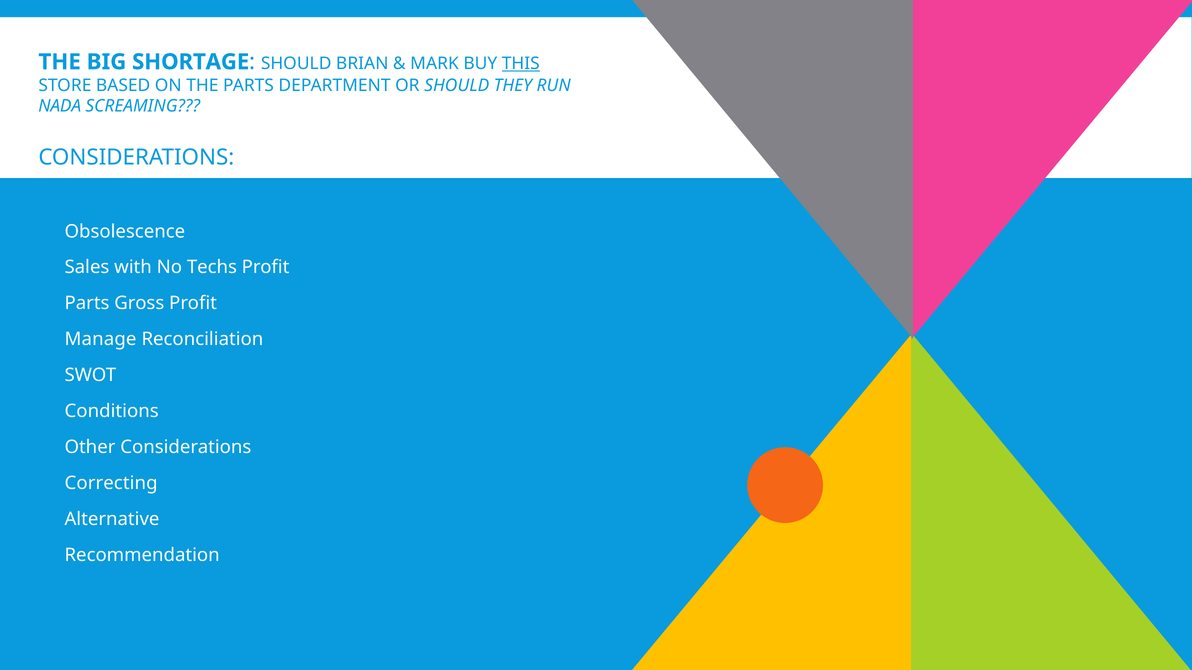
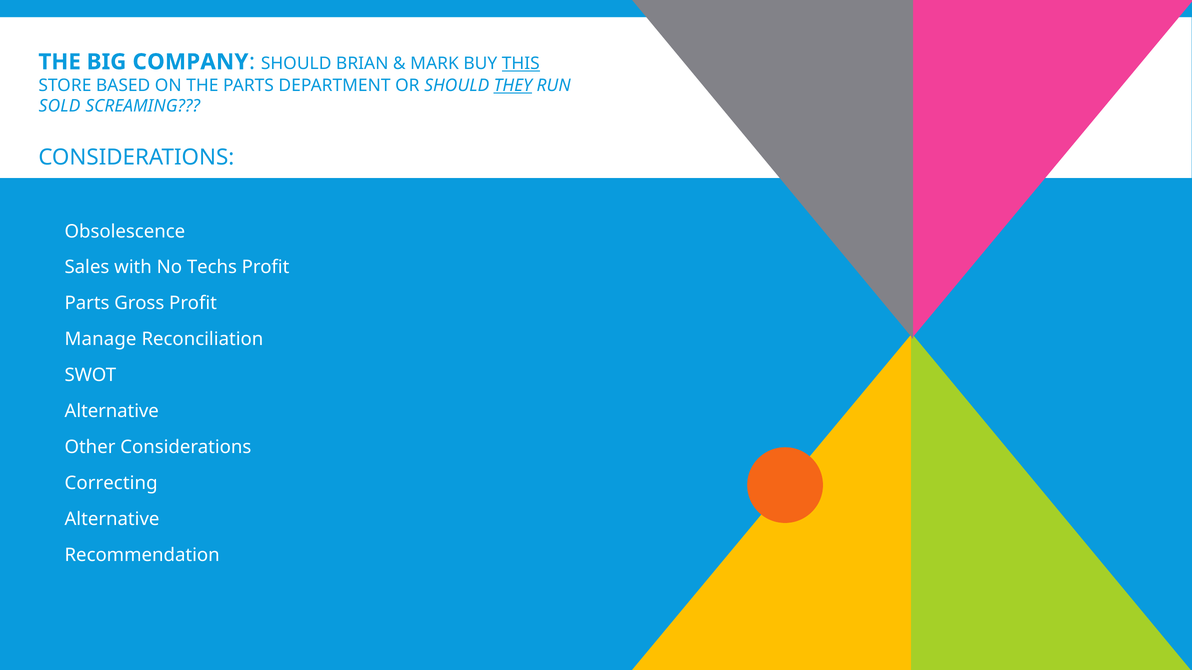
SHORTAGE: SHORTAGE -> COMPANY (190, 62)
THEY underline: none -> present (513, 85)
NADA: NADA -> SOLD (60, 106)
Conditions: Conditions -> Alternative (112, 412)
